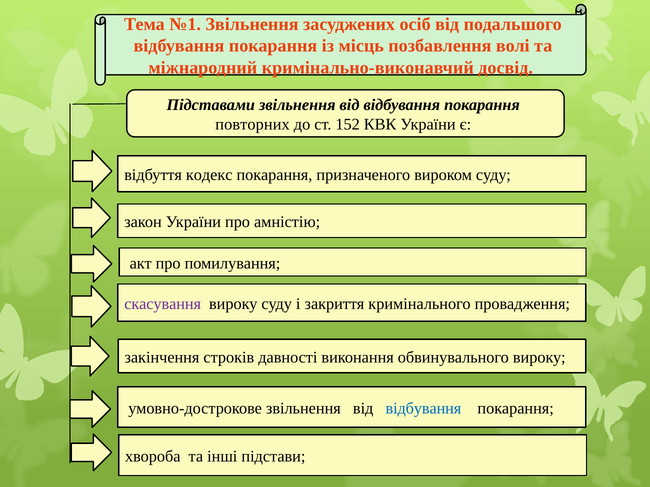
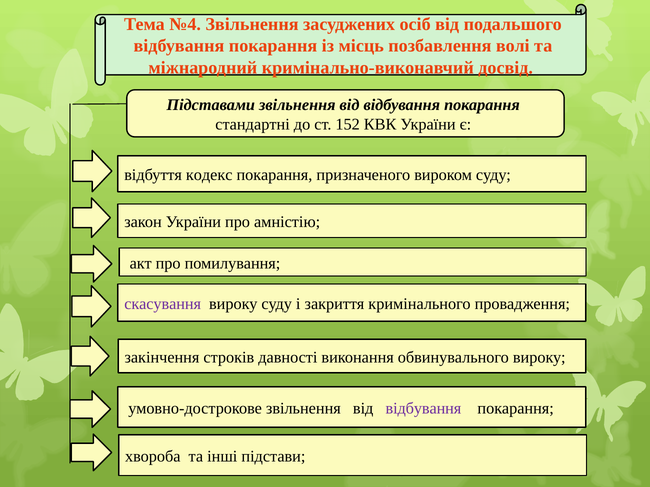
№1: №1 -> №4 (185, 24)
повторних: повторних -> стандартні (253, 124)
відбування colour: blue -> purple (423, 409)
